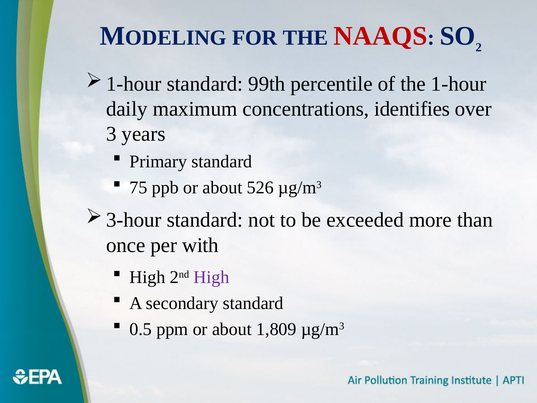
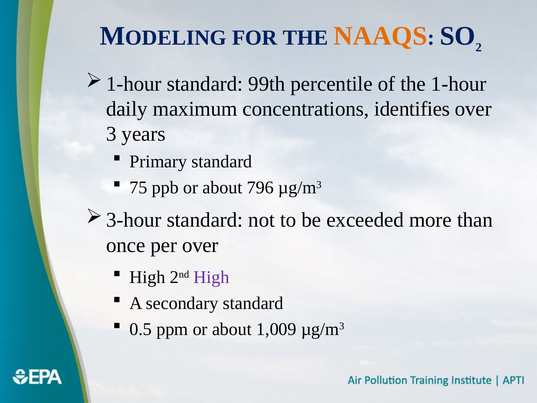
NAAQS colour: red -> orange (380, 36)
526: 526 -> 796 (260, 187)
per with: with -> over (200, 245)
1,809: 1,809 -> 1,009 (276, 329)
